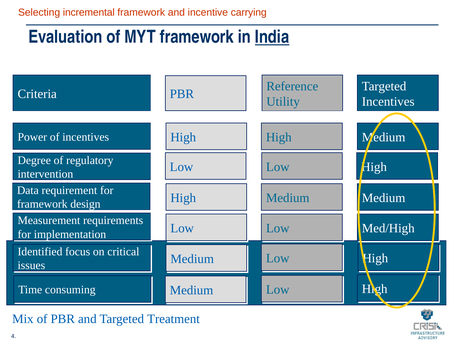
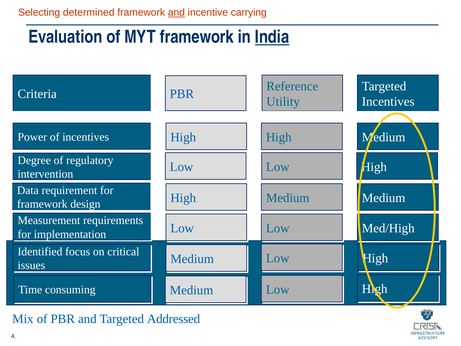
incremental: incremental -> determined (89, 12)
and underline: none -> present (176, 12)
Treatment: Treatment -> Addressed (174, 319)
